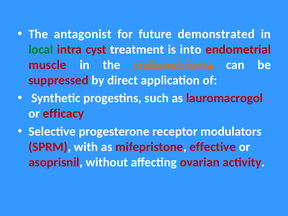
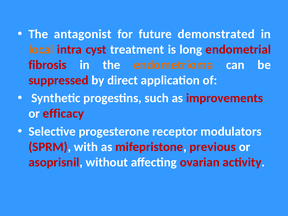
local colour: green -> orange (41, 49)
into: into -> long (191, 49)
muscle: muscle -> fibrosis (48, 65)
lauromacrogol: lauromacrogol -> improvements (225, 98)
effective: effective -> previous (213, 147)
